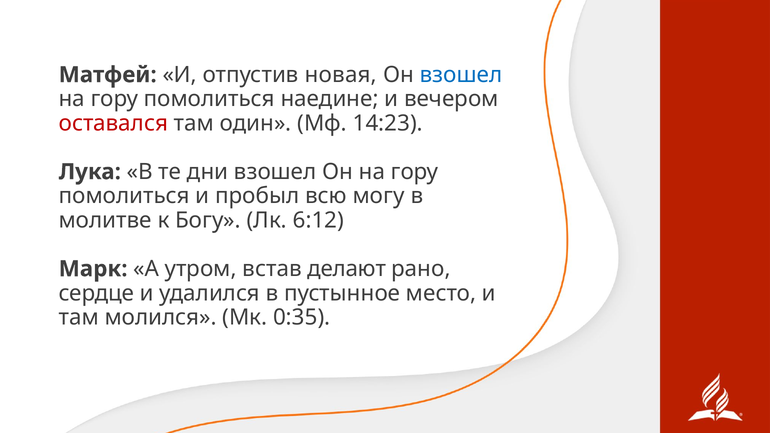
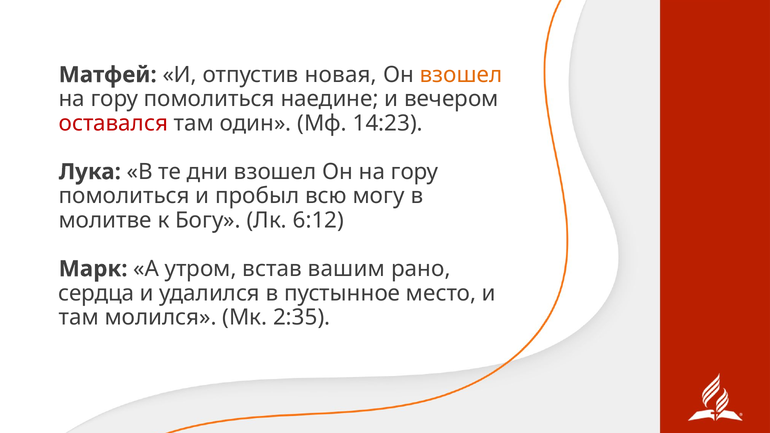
взошел colour: blue -> orange (461, 75)
делают: делают -> вашим (346, 269)
сердце: сердце -> сердца (96, 293)
0:35: 0:35 -> 2:35 (302, 317)
